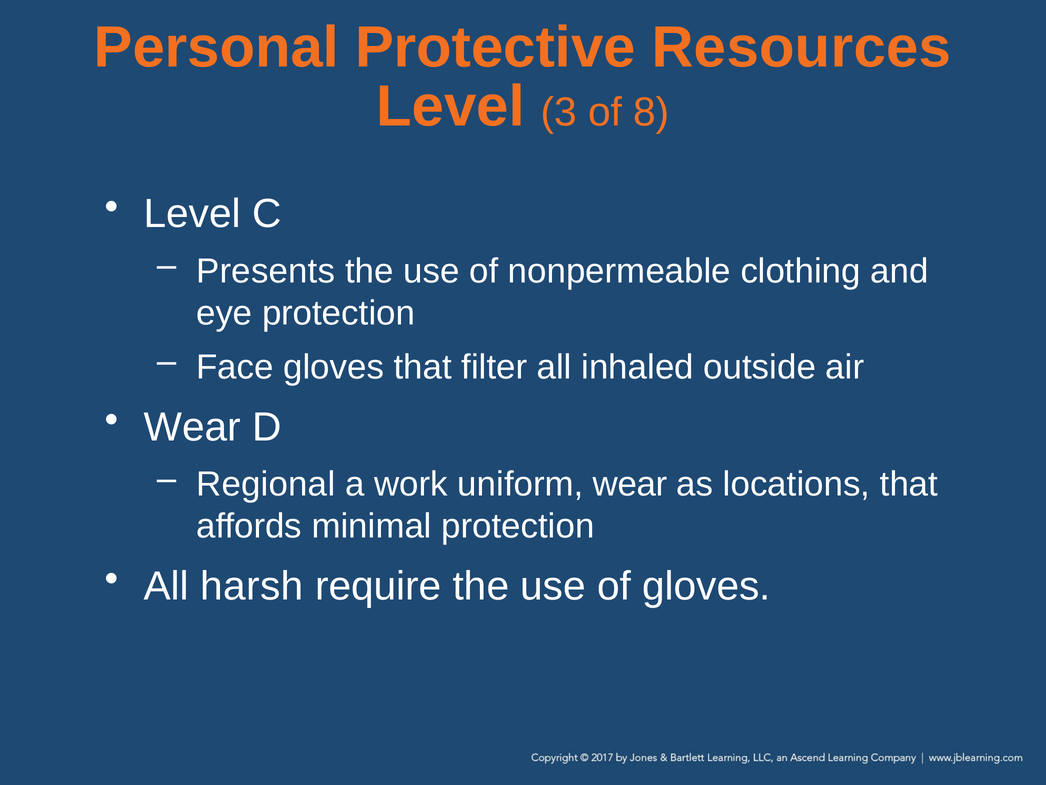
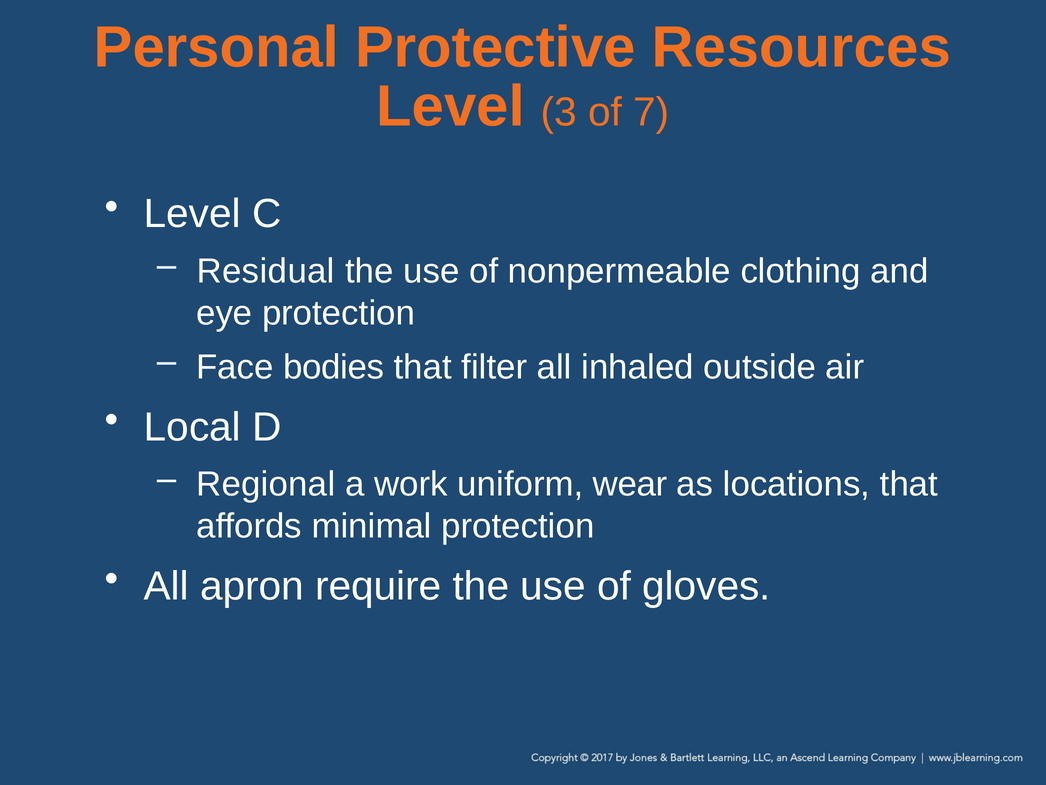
8: 8 -> 7 (651, 112)
Presents: Presents -> Residual (266, 271)
Face gloves: gloves -> bodies (334, 367)
Wear: Wear -> Local (192, 427)
harsh: harsh -> apron (252, 586)
